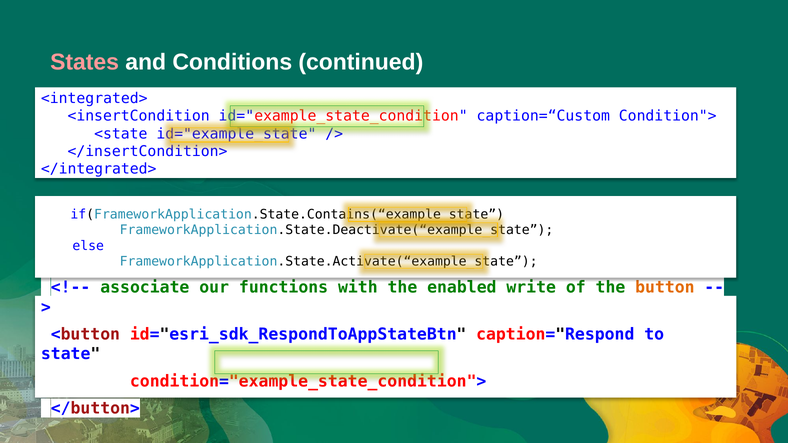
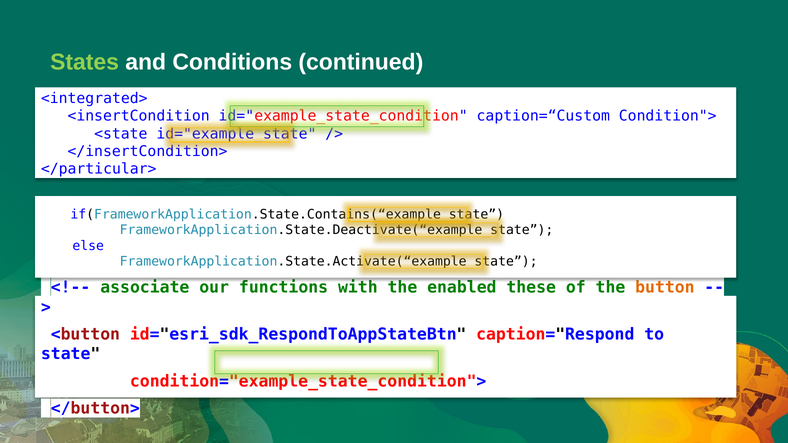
States colour: pink -> light green (85, 62)
</integrated>: </integrated> -> </particular> (99, 169)
write: write -> these (531, 288)
